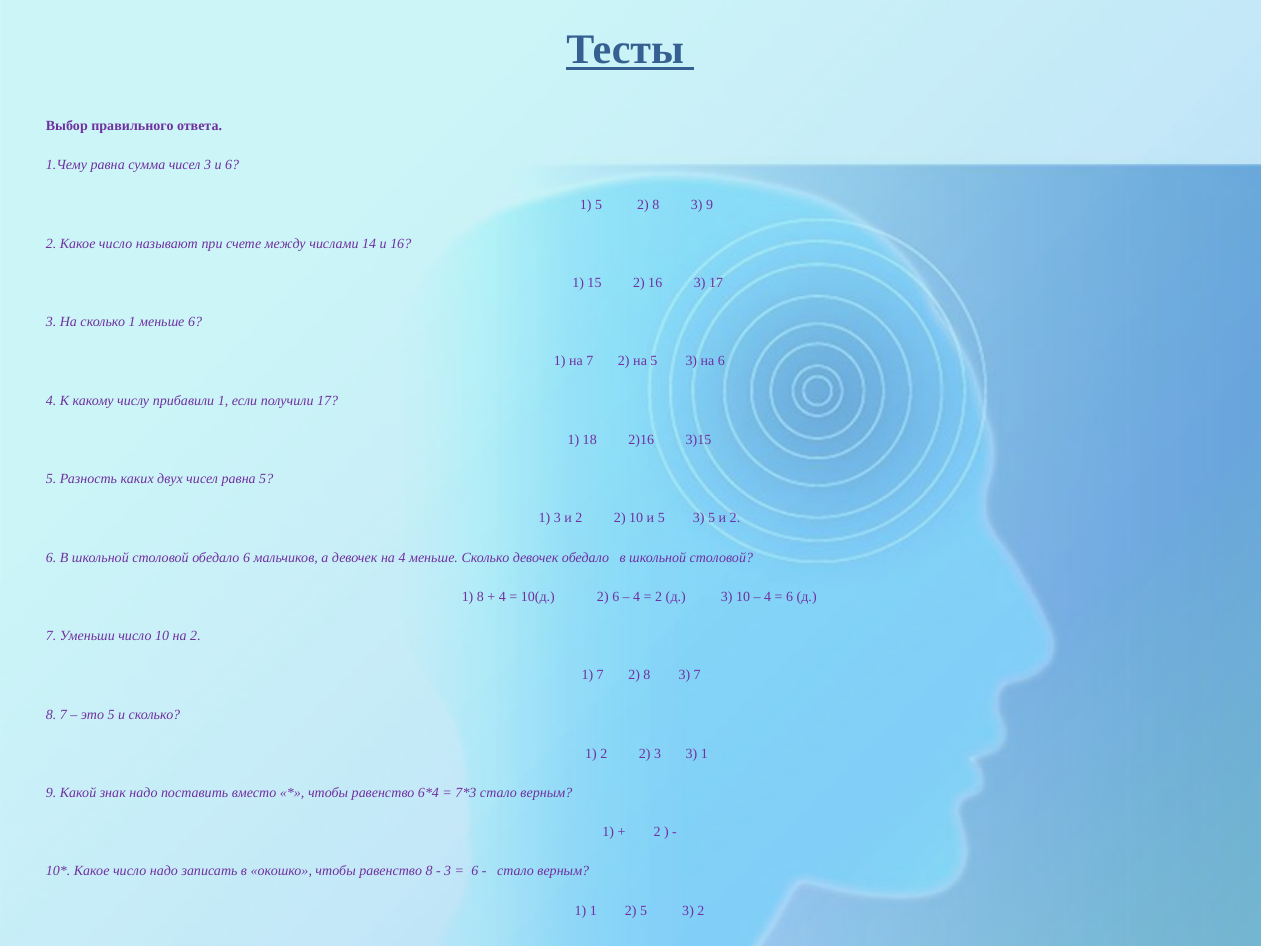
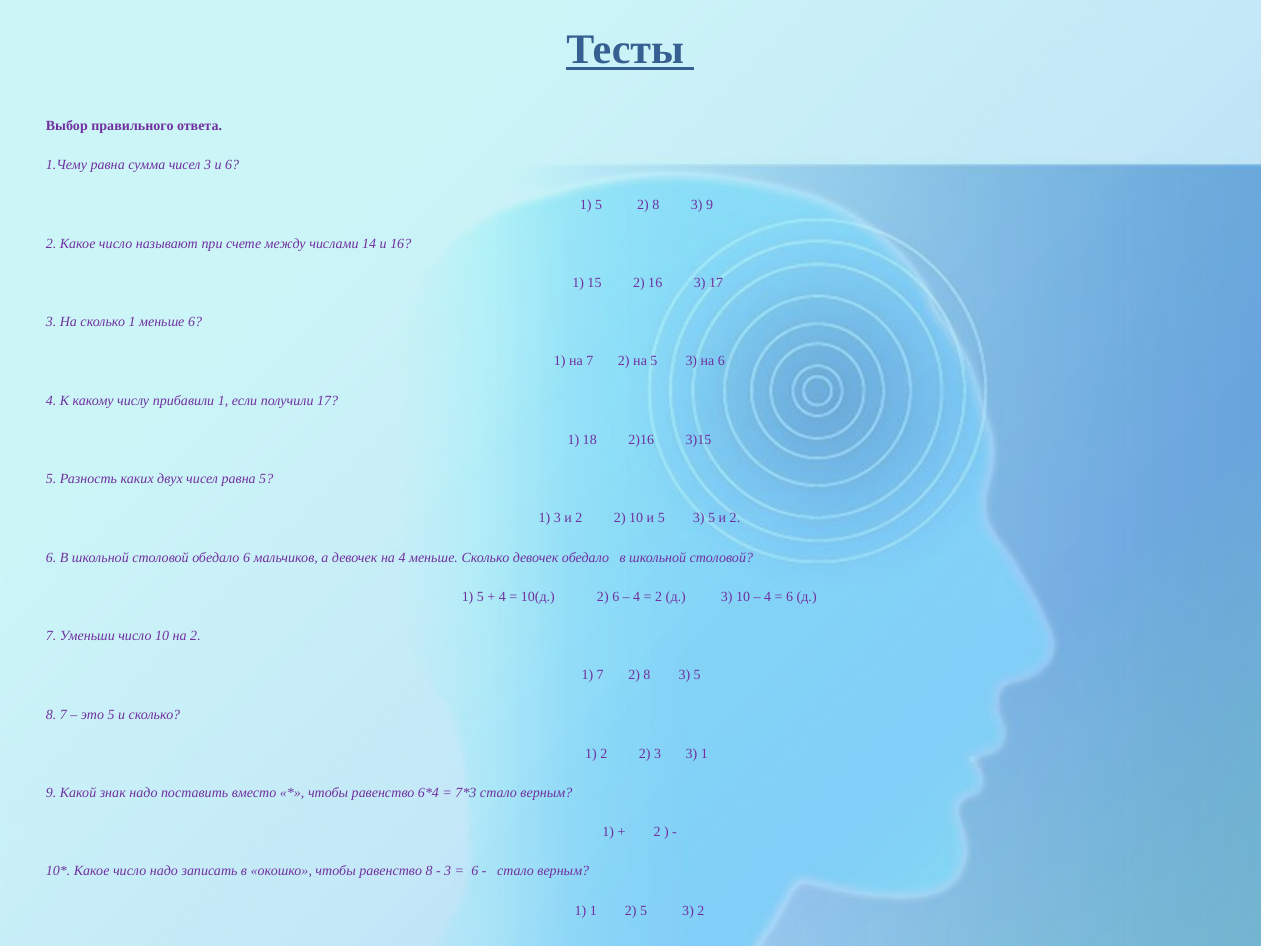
8: 8 -> 5 (480, 597)
8 3 7: 7 -> 5 (697, 675)
